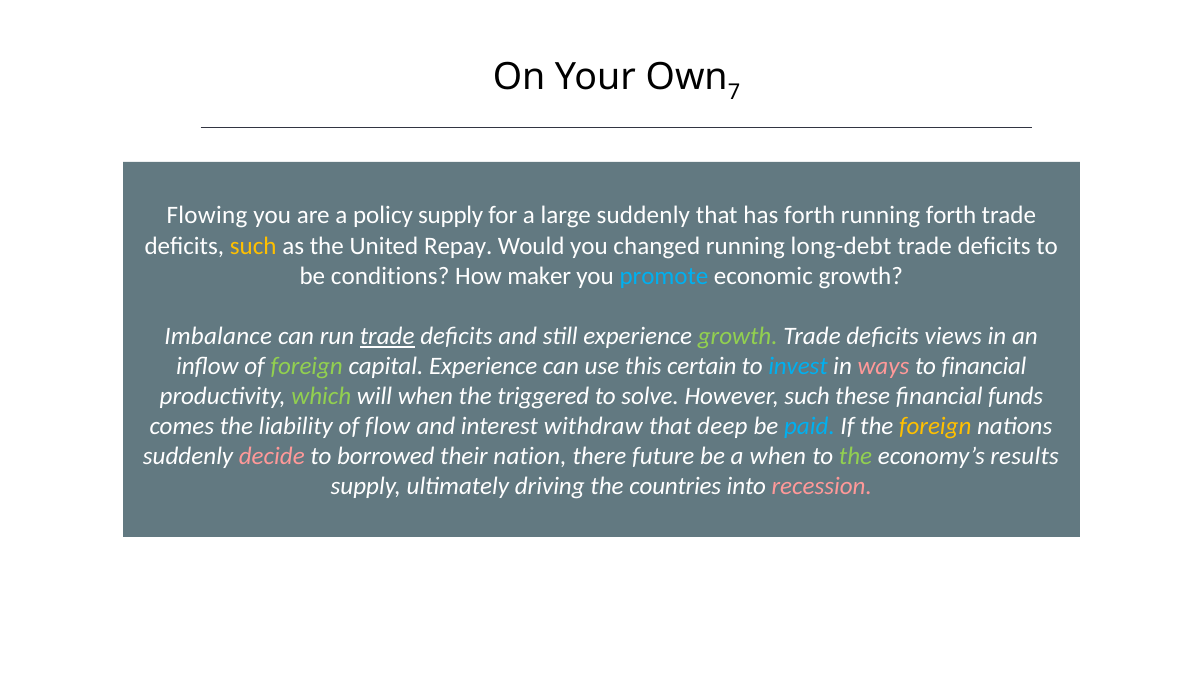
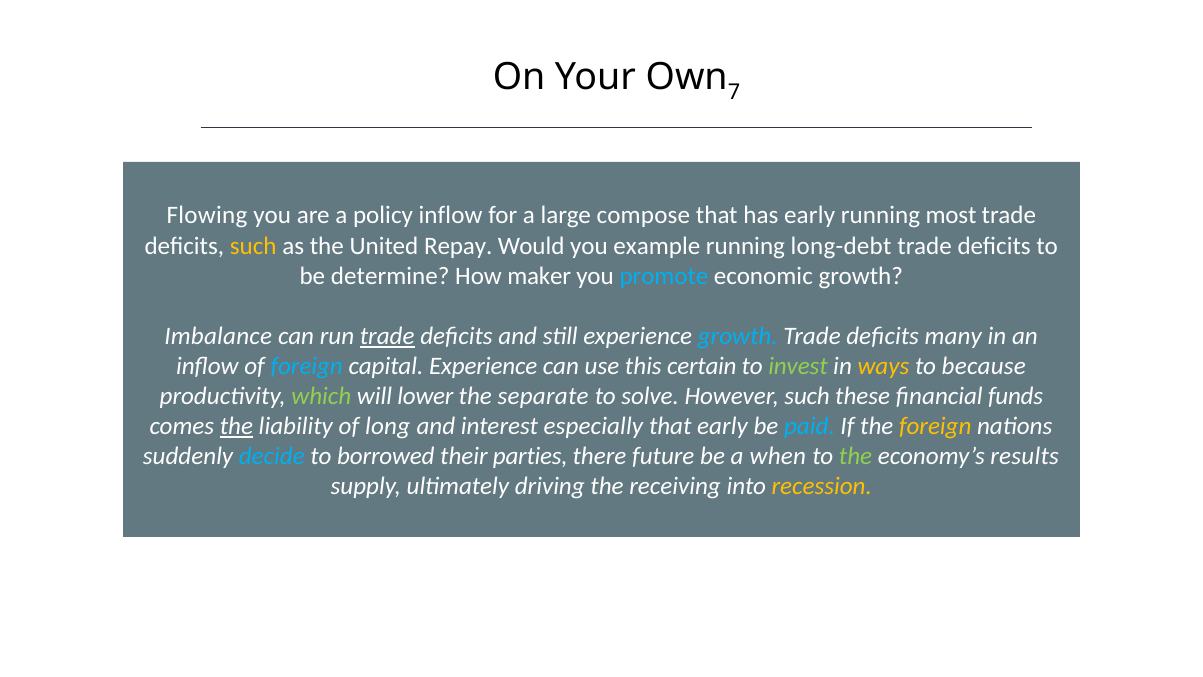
policy supply: supply -> inflow (451, 216)
large suddenly: suddenly -> compose (643, 216)
has forth: forth -> early (810, 216)
running forth: forth -> most (951, 216)
changed: changed -> example (657, 246)
conditions: conditions -> determine (390, 276)
growth colour: light green -> light blue (738, 336)
views: views -> many (953, 336)
foreign colour: light green -> light blue (307, 366)
invest colour: light blue -> light green (798, 366)
ways colour: pink -> yellow (883, 366)
to financial: financial -> because (984, 366)
will when: when -> lower (425, 396)
triggered: triggered -> separate (543, 396)
the underline: none -> present (236, 426)
flow: flow -> long (388, 426)
withdraw: withdraw -> especially (593, 426)
that deep: deep -> early (722, 426)
decide colour: pink -> light blue (272, 456)
nation: nation -> parties (530, 456)
countries: countries -> receiving (675, 486)
recession colour: pink -> yellow (822, 486)
